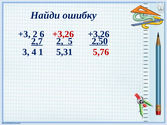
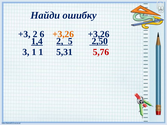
+3,26 colour: red -> orange (63, 34)
2,7: 2,7 -> 1,4 (37, 41)
3 4: 4 -> 1 (34, 52)
